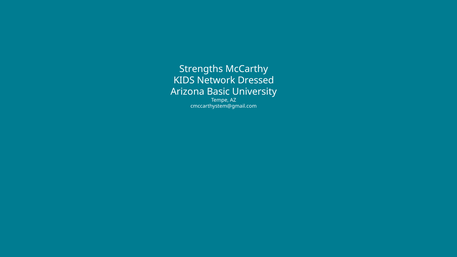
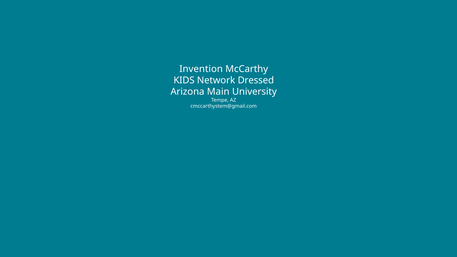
Strengths: Strengths -> Invention (201, 69)
Basic: Basic -> Main (218, 92)
